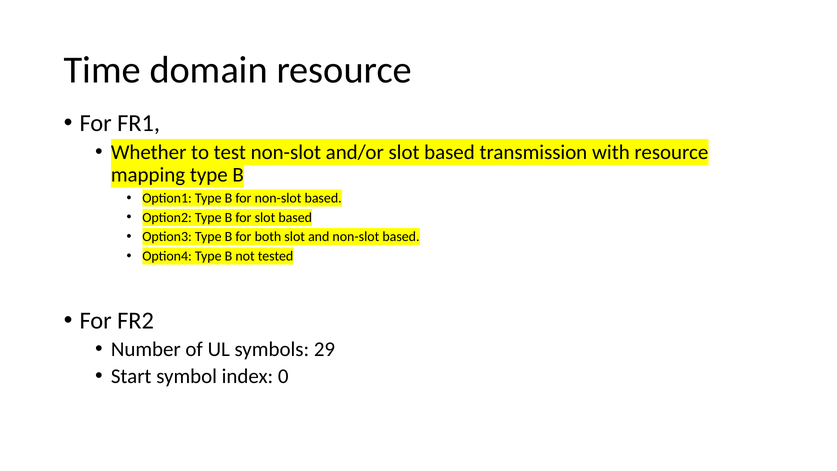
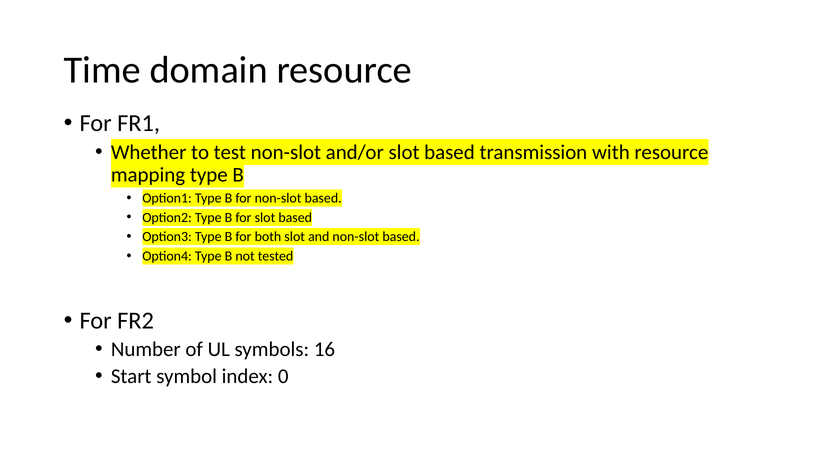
29: 29 -> 16 (324, 349)
